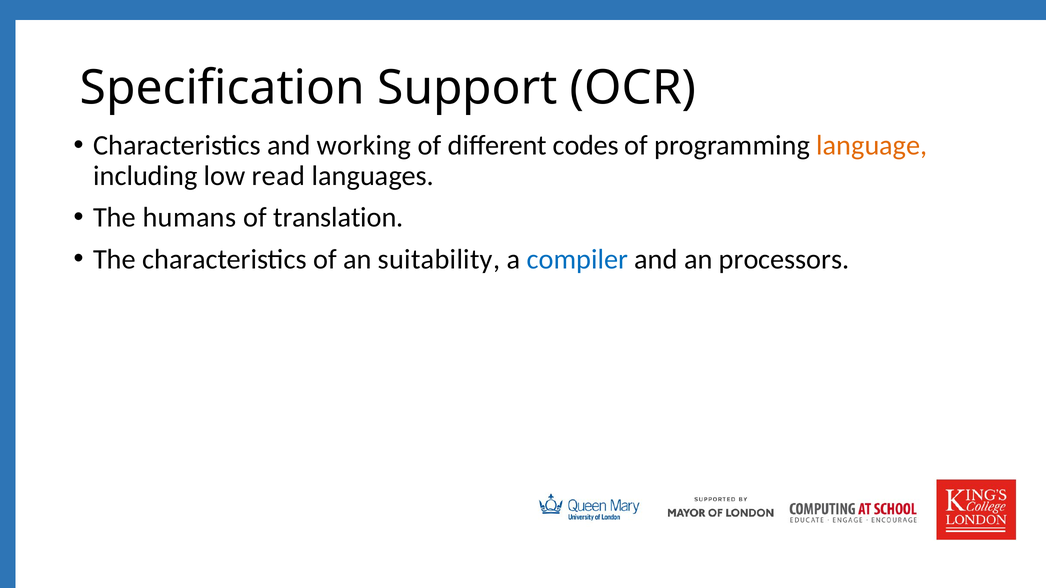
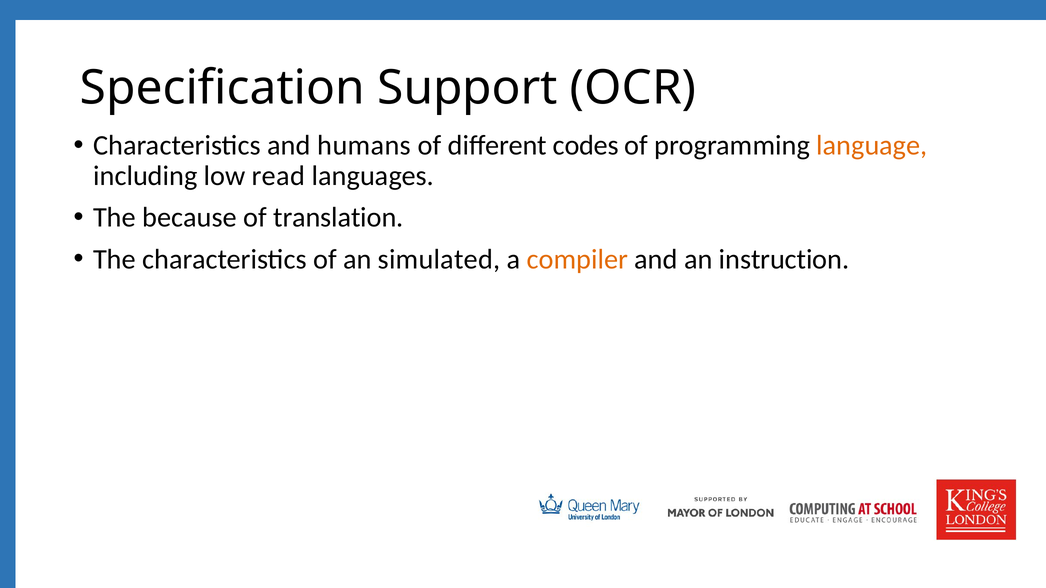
working: working -> humans (364, 146)
humans: humans -> because (190, 218)
suitability: suitability -> simulated (439, 259)
compiler colour: blue -> orange (577, 259)
processors: processors -> instruction (784, 259)
